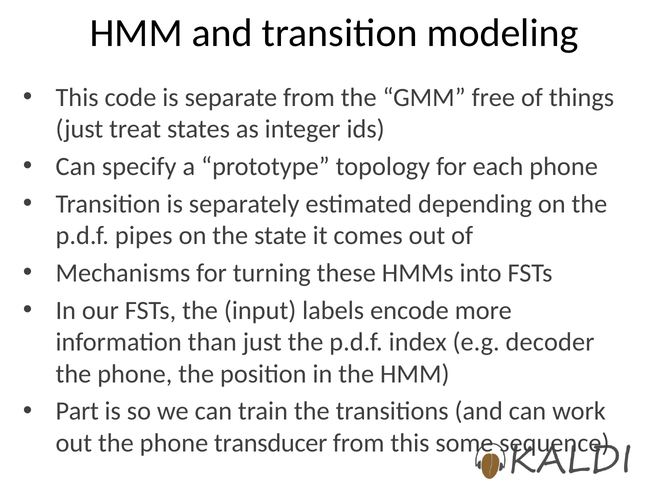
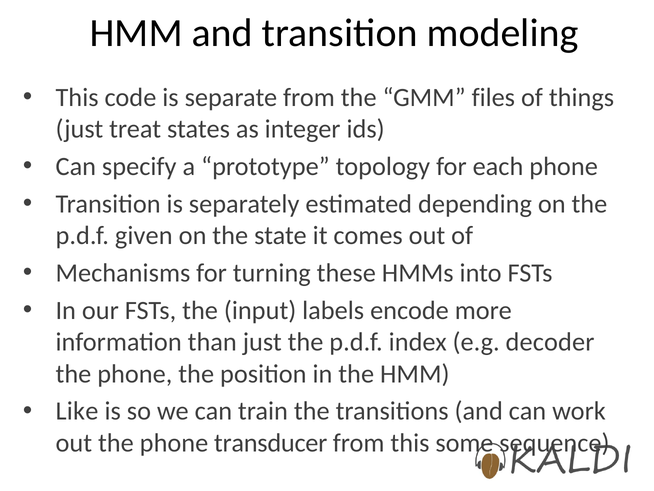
free: free -> files (493, 97)
pipes: pipes -> given (144, 235)
Part: Part -> Like (77, 411)
